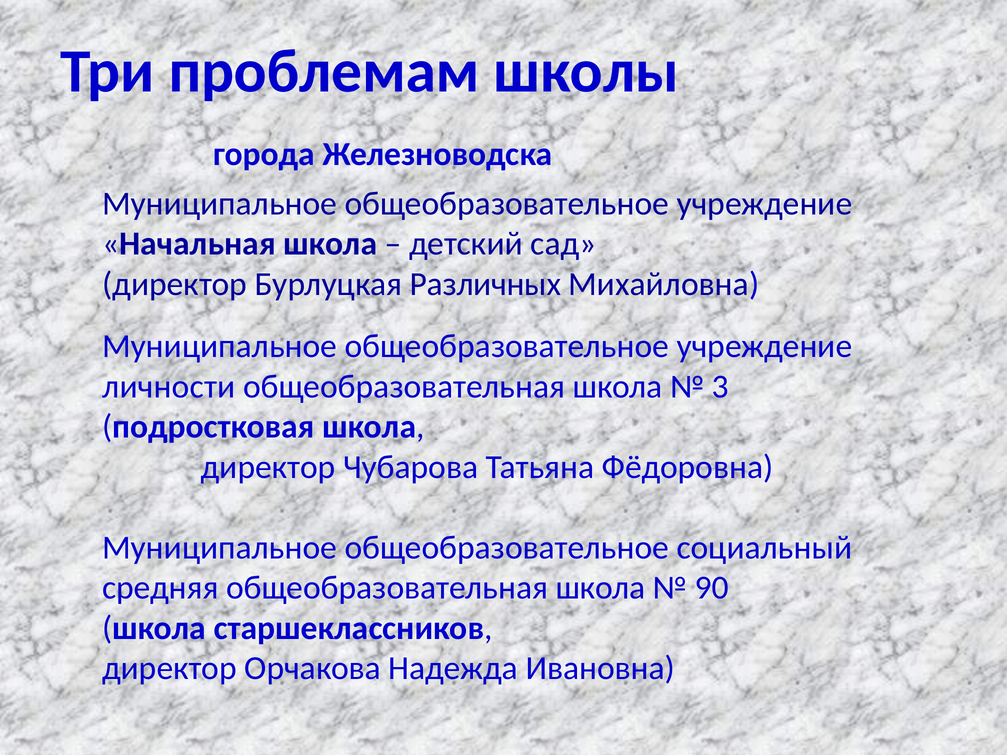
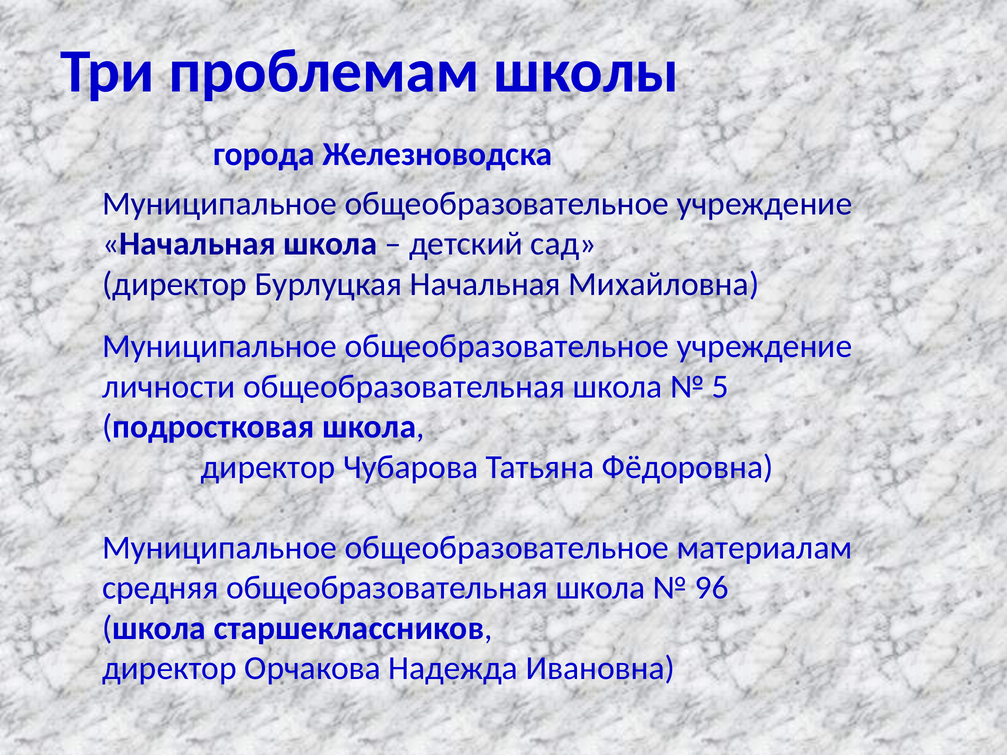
Бурлуцкая Различных: Различных -> Начальная (485, 284)
3: 3 -> 5 (720, 387)
социальный: социальный -> материалам (764, 548)
90: 90 -> 96 (712, 588)
